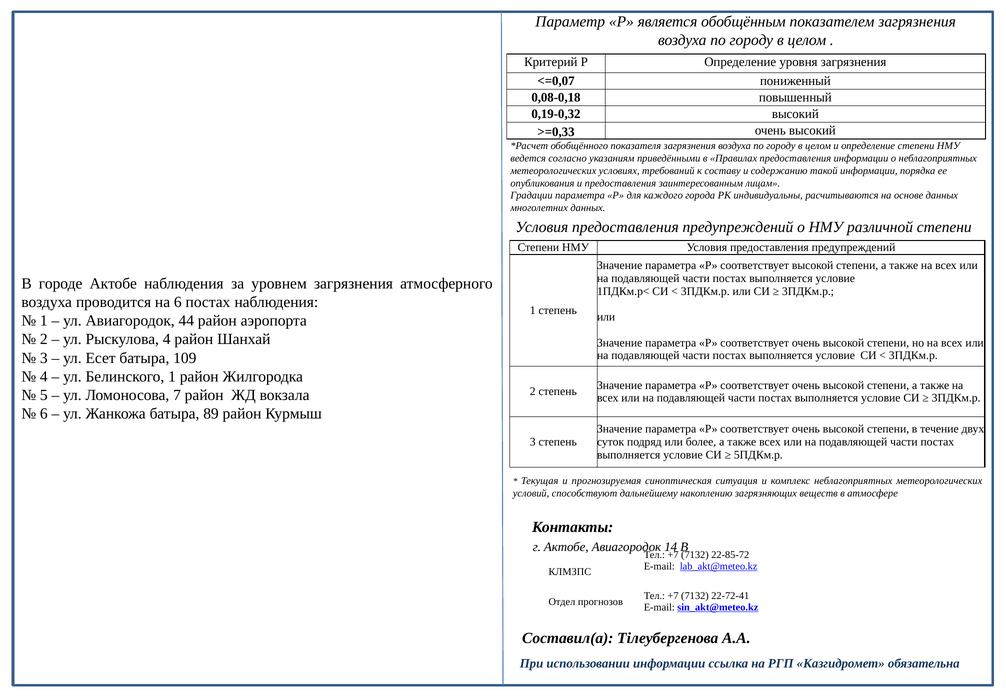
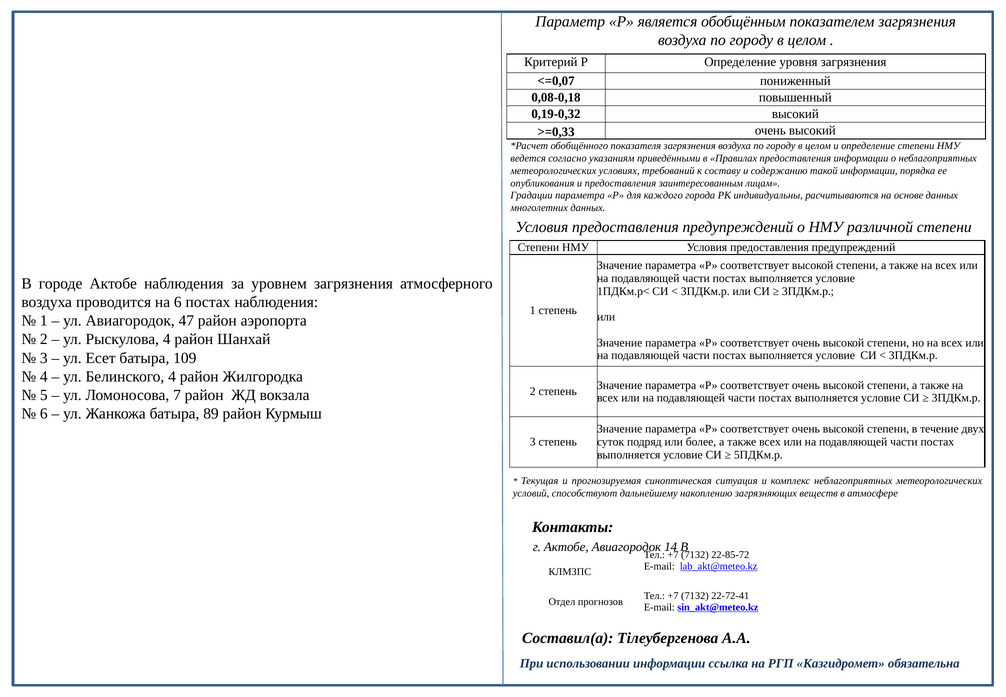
44: 44 -> 47 (186, 320)
Белинского 1: 1 -> 4 (172, 376)
